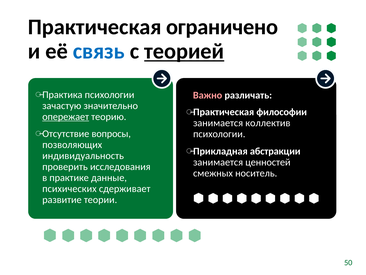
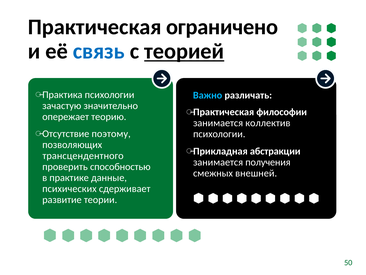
Важно colour: pink -> light blue (208, 95)
опережает underline: present -> none (66, 116)
вопросы: вопросы -> поэтому (111, 134)
индивидуальность: индивидуальность -> трансцендентного (83, 155)
ценностей: ценностей -> получения (268, 162)
исследования: исследования -> способностью (120, 166)
носитель: носитель -> внешней (256, 173)
